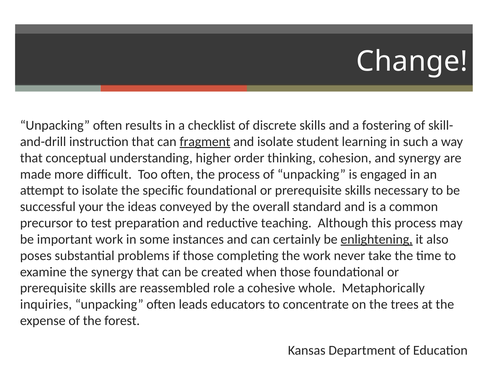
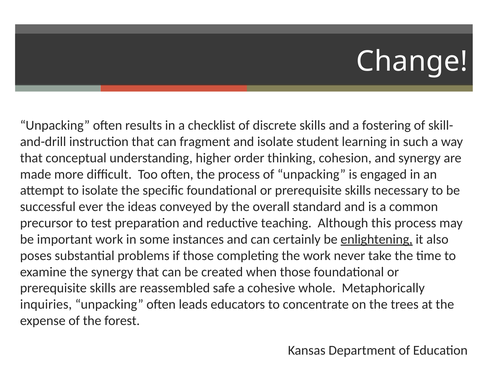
fragment underline: present -> none (205, 142)
your: your -> ever (91, 207)
role: role -> safe (224, 288)
